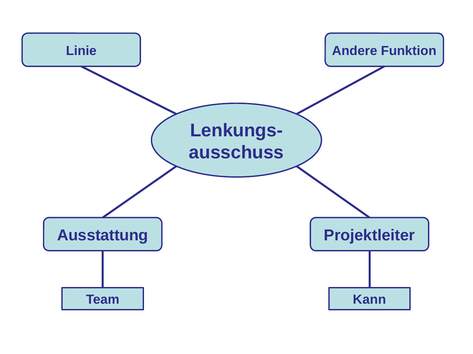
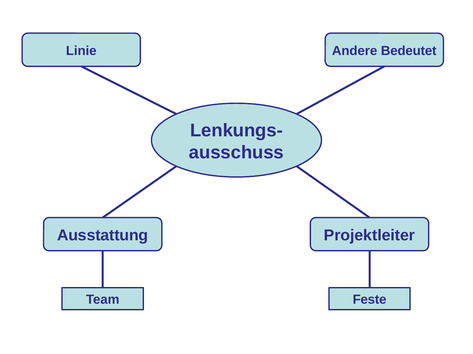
Funktion: Funktion -> Bedeutet (409, 51)
Kann: Kann -> Feste (370, 300)
